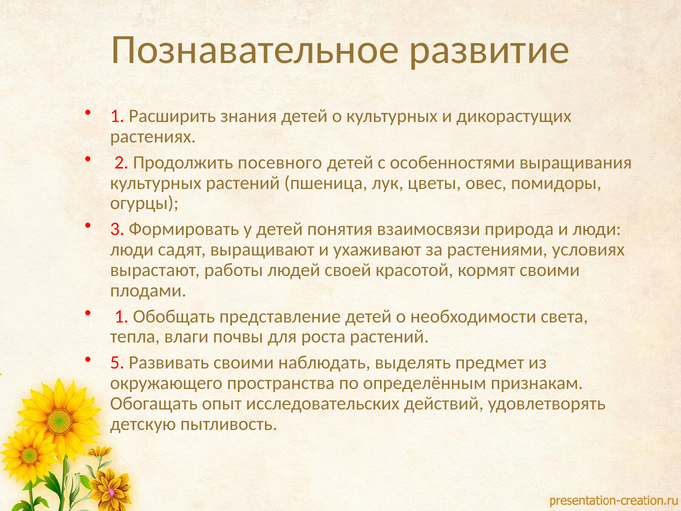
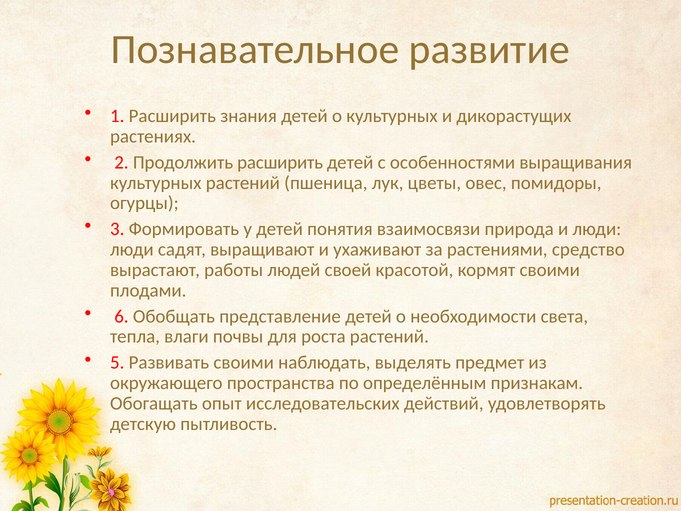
Продолжить посевного: посевного -> расширить (280, 162)
условиях: условиях -> средство (588, 249)
1: 1 -> 6 (121, 316)
